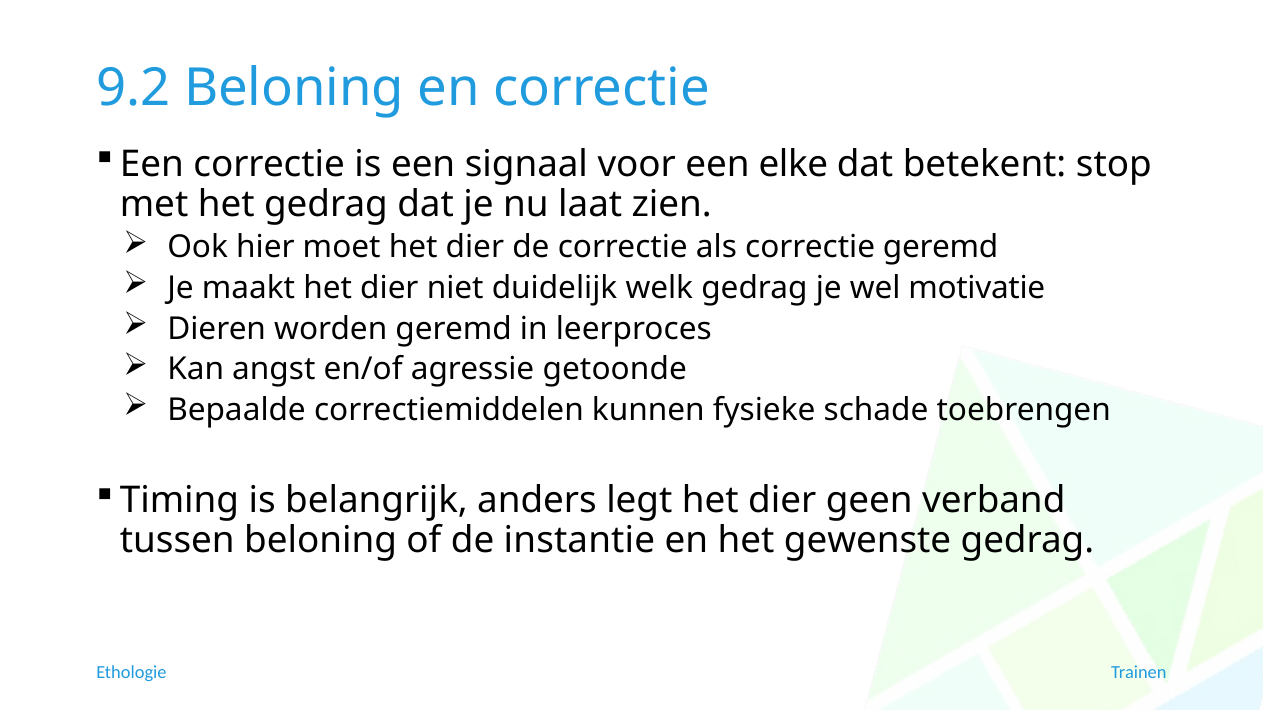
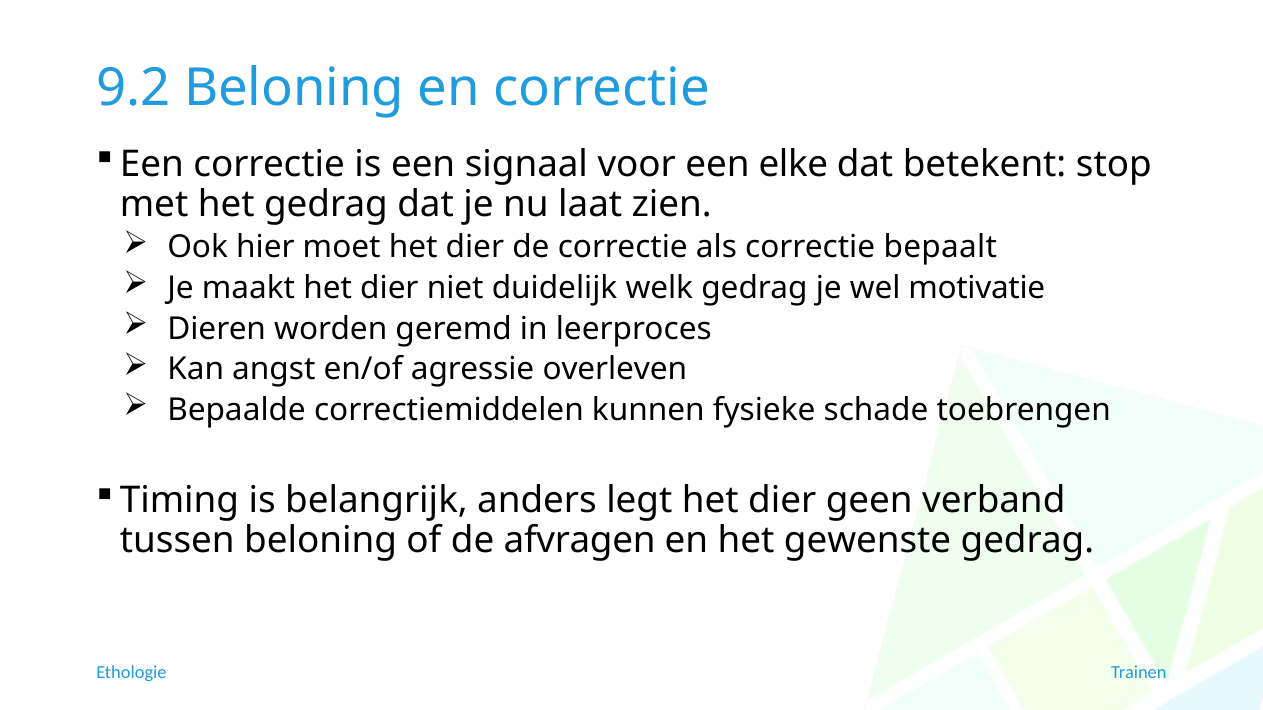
correctie geremd: geremd -> bepaalt (940, 248)
getoonde: getoonde -> overleven (615, 370)
instantie: instantie -> afvragen (580, 541)
